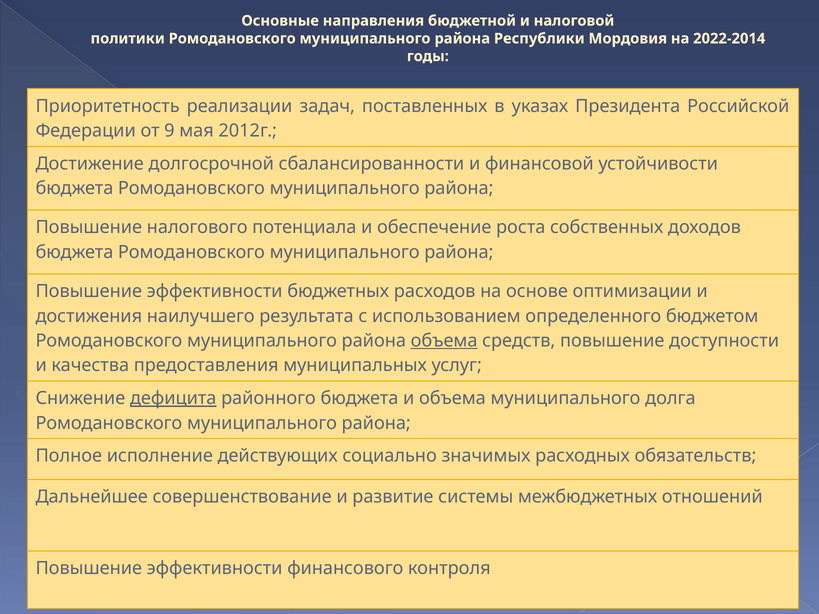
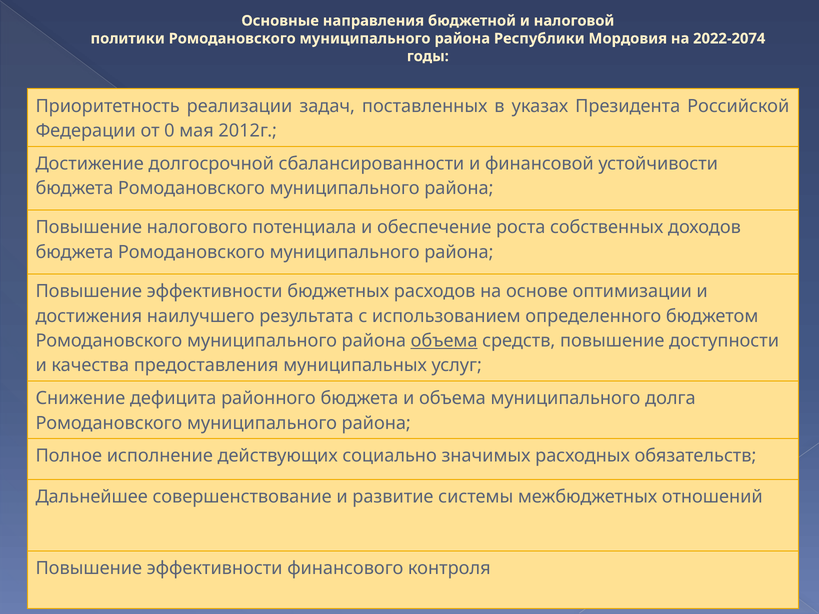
2022-2014: 2022-2014 -> 2022-2074 (729, 39)
9: 9 -> 0 (169, 131)
дефицита underline: present -> none (173, 399)
